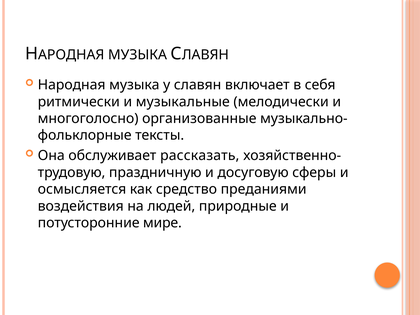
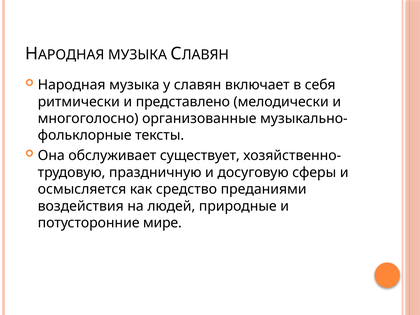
музыкальные: музыкальные -> представлено (183, 102)
рассказать: рассказать -> существует (200, 156)
